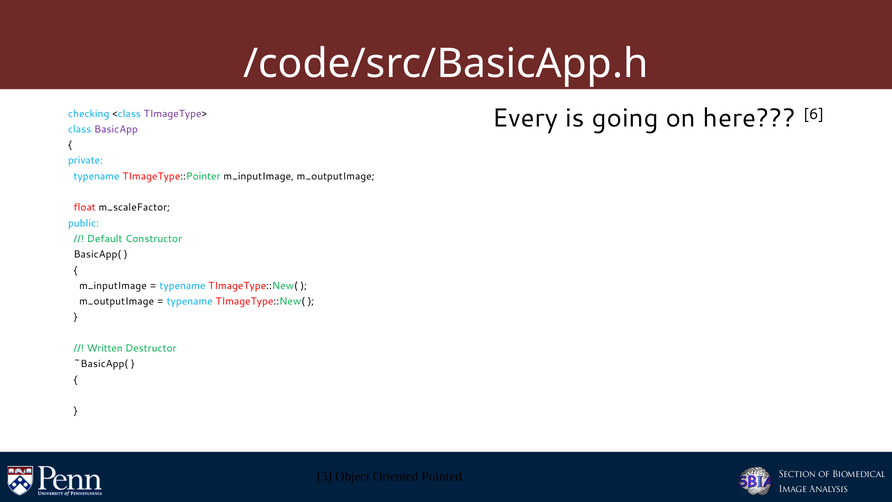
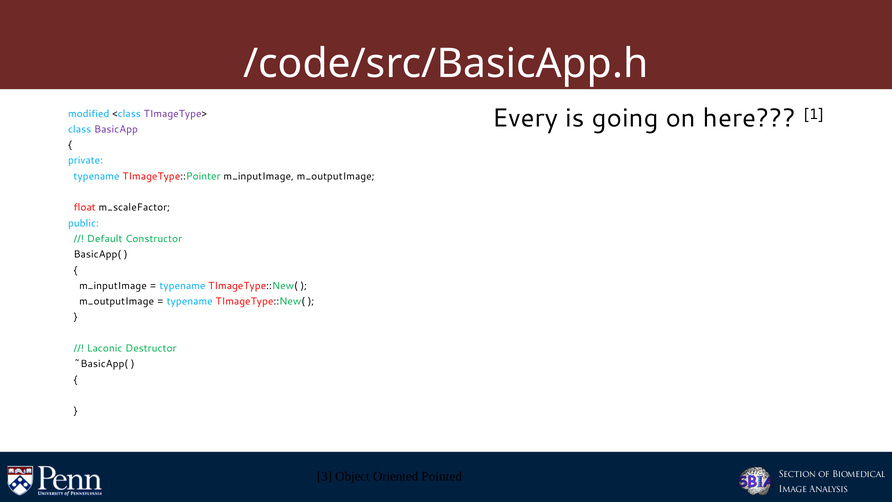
6: 6 -> 1 (814, 114)
checking: checking -> modified (89, 114)
Written: Written -> Laconic (105, 348)
